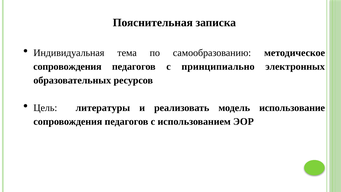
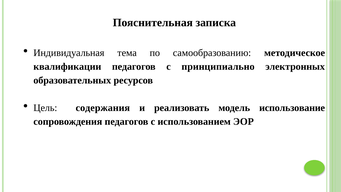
сопровождения: сопровождения -> квалификации (67, 66)
литературы: литературы -> содержания (103, 108)
